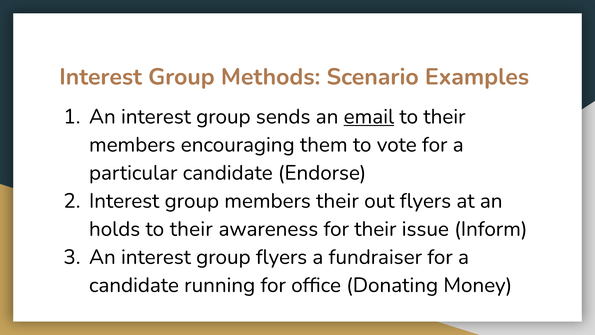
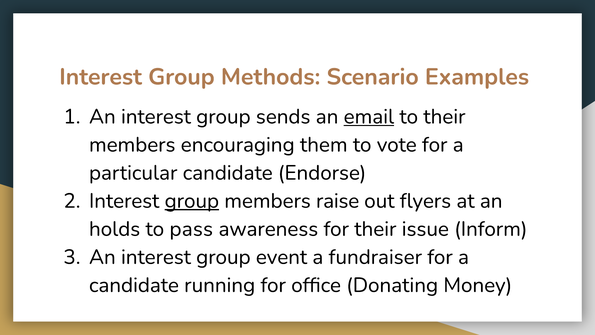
group underline: none -> present (192, 201)
members their: their -> raise (338, 201)
their: their -> pass (191, 229)
group flyers: flyers -> event (281, 257)
